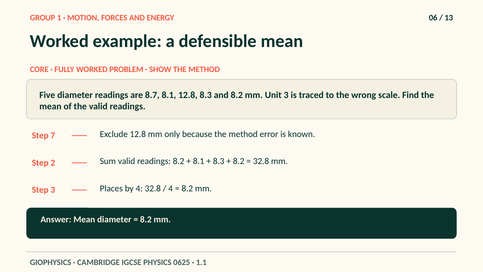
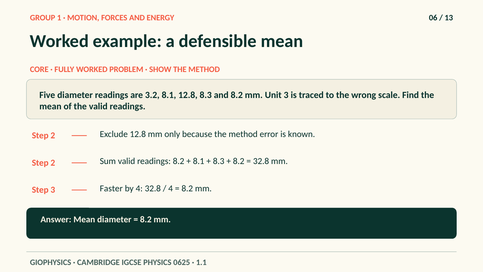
8.7: 8.7 -> 3.2 (152, 95)
7: 7 -> 2 (53, 135)
Places: Places -> Faster (111, 188)
